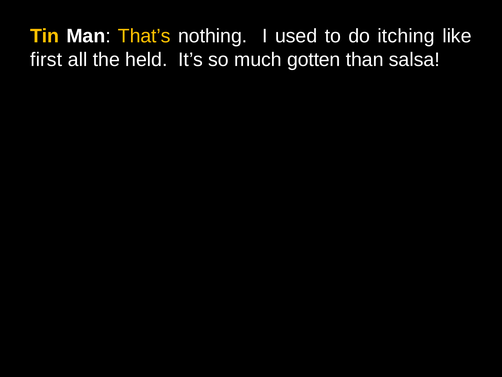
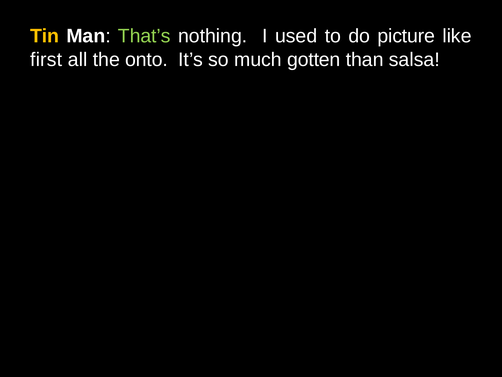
That’s colour: yellow -> light green (144, 36)
itching: itching -> picture (406, 36)
held: held -> onto (146, 60)
